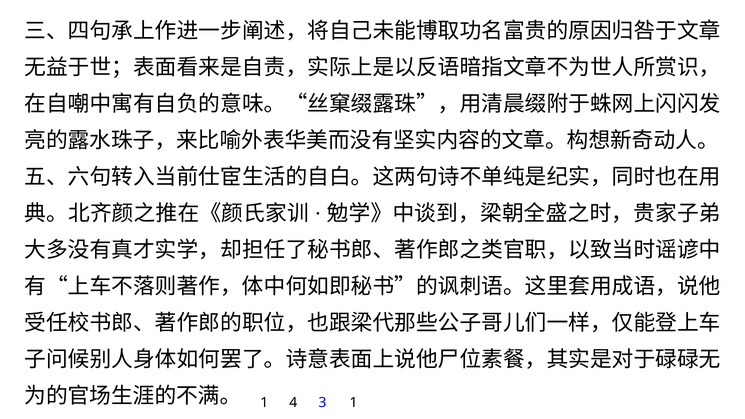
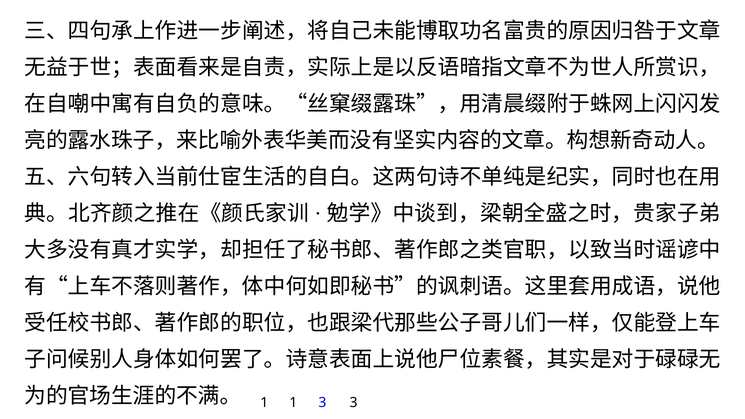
1 4: 4 -> 1 (293, 403)
3 1: 1 -> 3 (354, 403)
